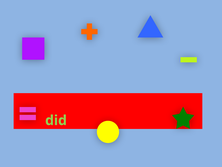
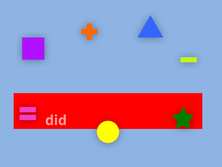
did colour: light green -> pink (56, 120)
